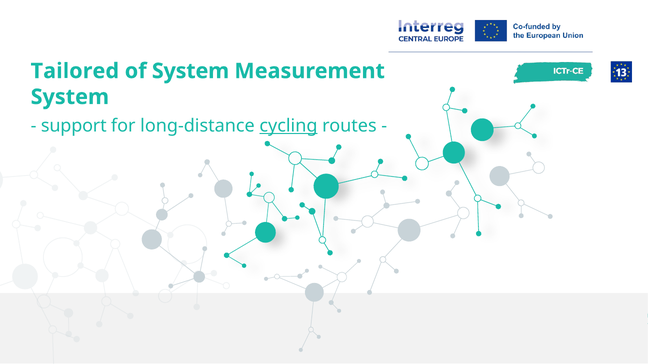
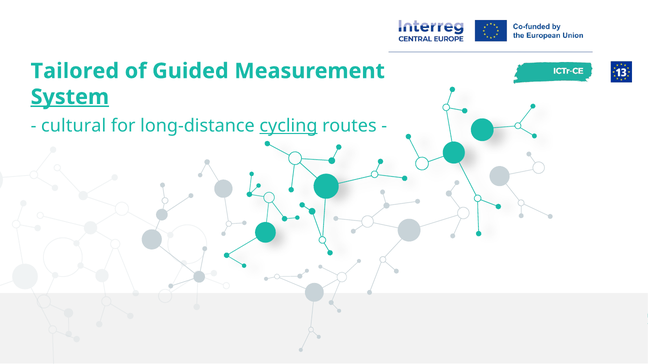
of System: System -> Guided (190, 71)
System underline: none -> present (70, 97)
support: support -> cultural (74, 126)
